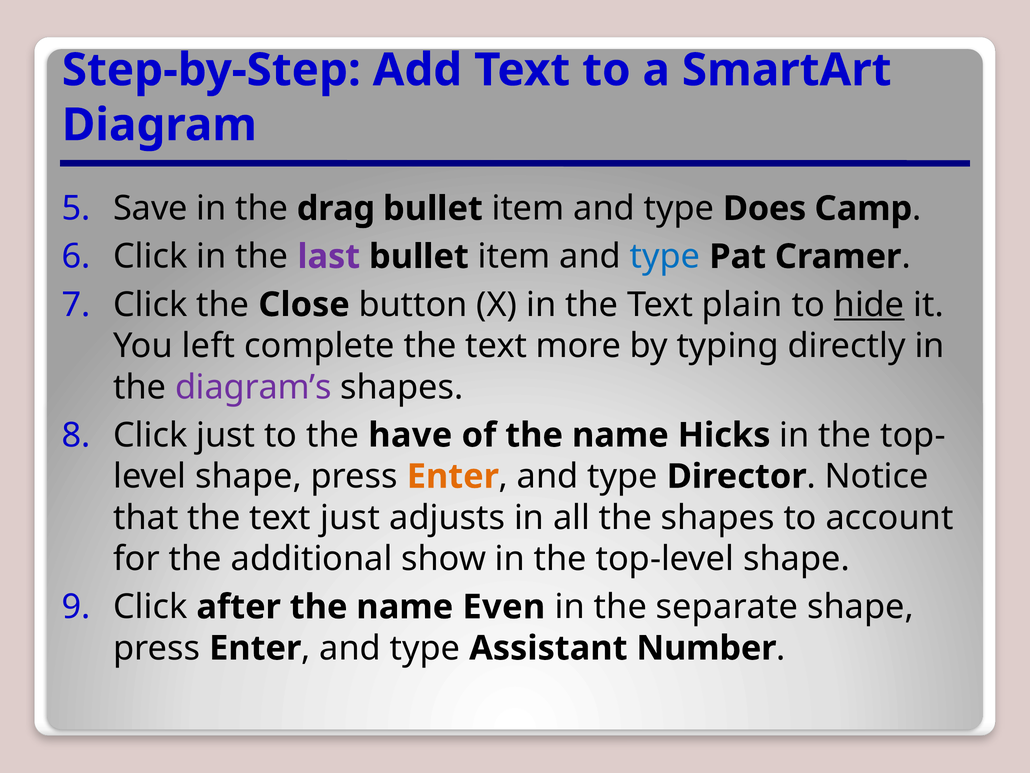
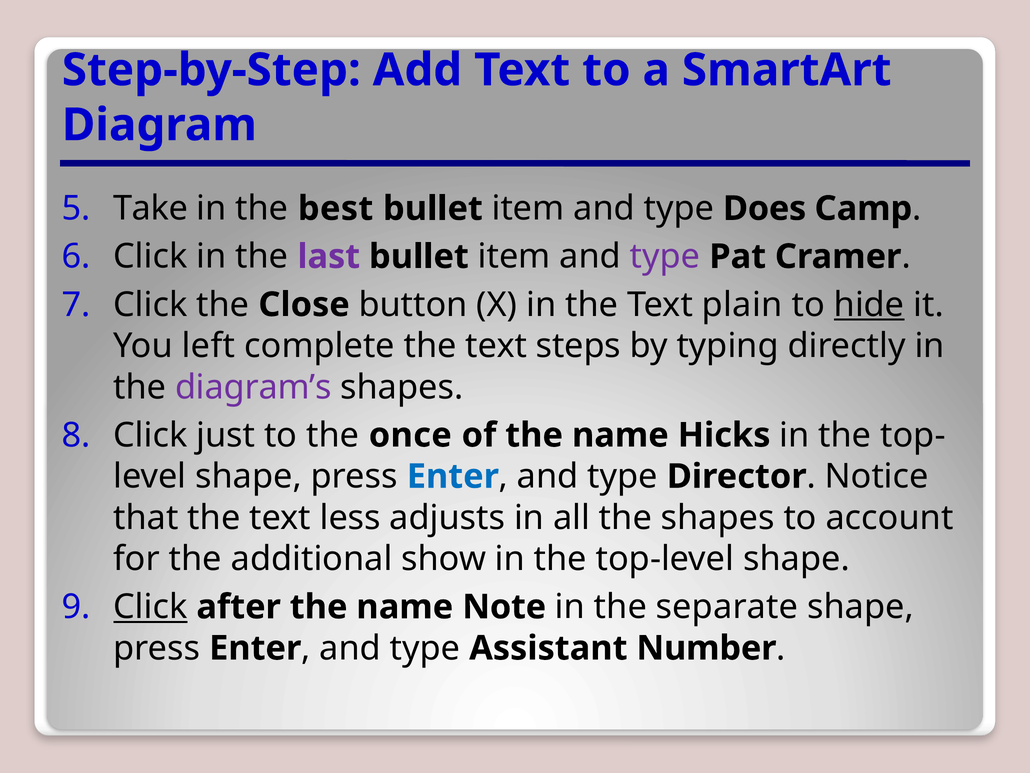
Save: Save -> Take (151, 208)
drag: drag -> best (336, 208)
type colour: blue -> purple (665, 256)
more: more -> steps (578, 346)
have: have -> once (410, 435)
Enter colour: orange -> blue (453, 476)
text just: just -> less (350, 517)
Click underline: none -> present (150, 607)
Even: Even -> Note (504, 607)
